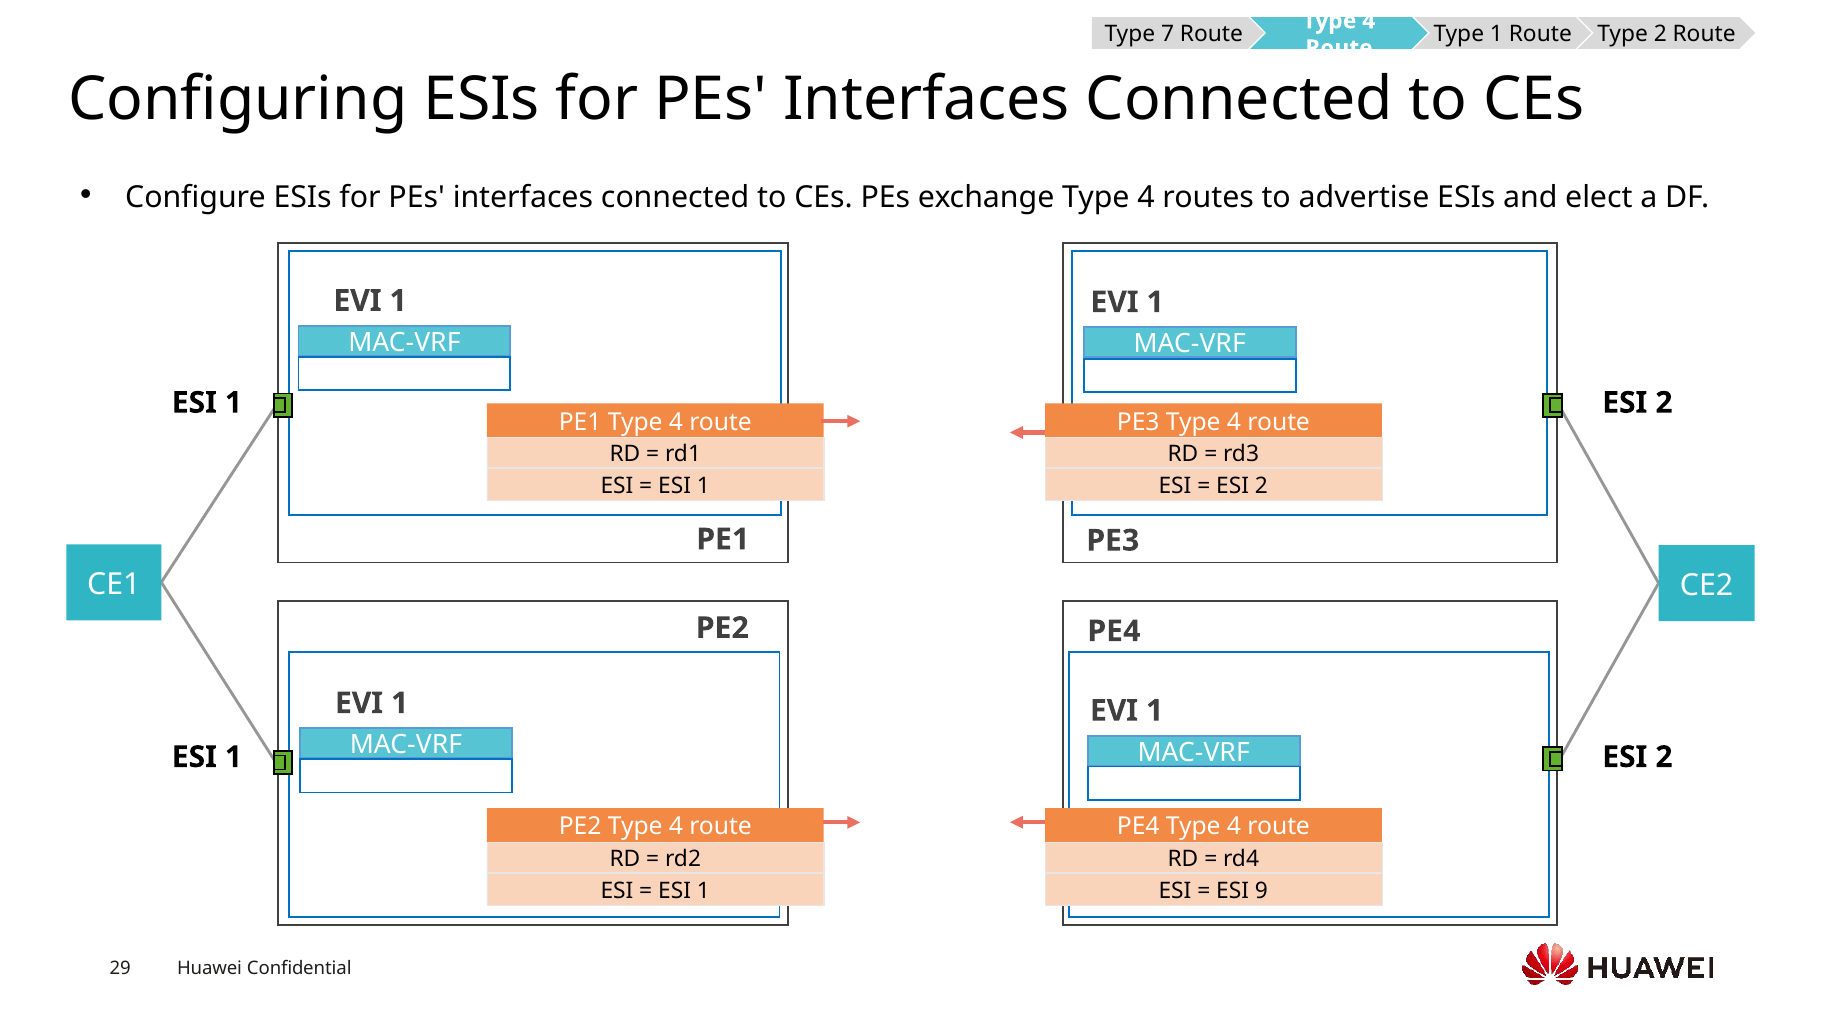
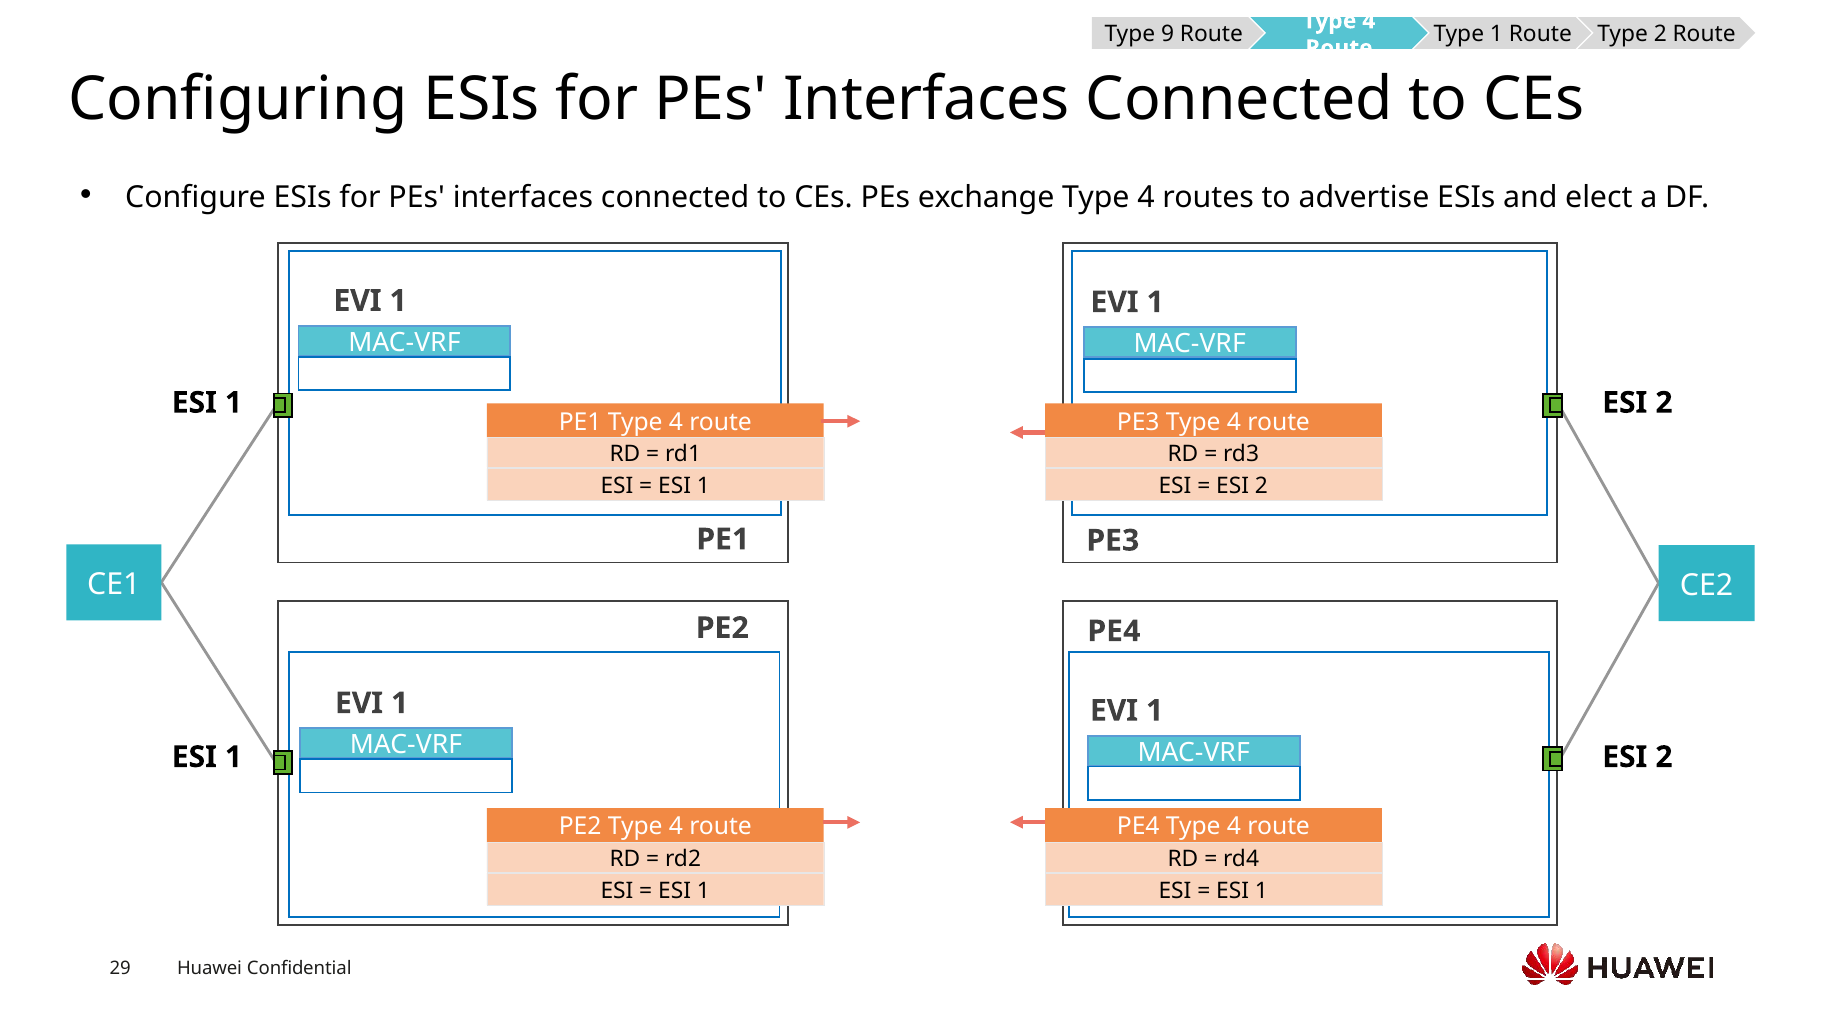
7: 7 -> 9 (1168, 34)
9: 9 -> 1 (1261, 891)
